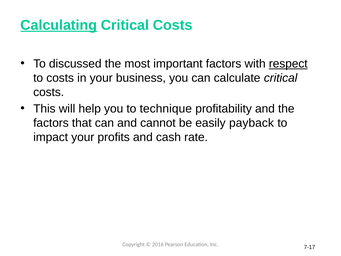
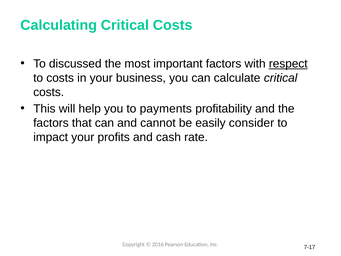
Calculating underline: present -> none (59, 25)
technique: technique -> payments (166, 109)
payback: payback -> consider (251, 123)
